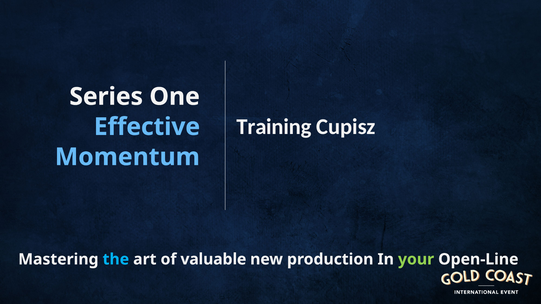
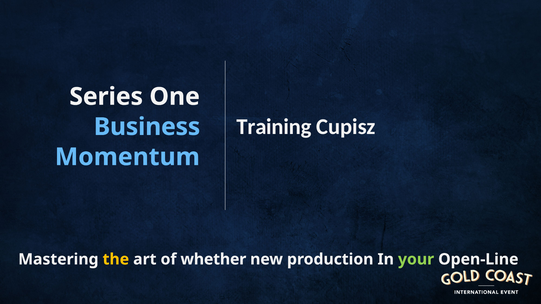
Effective: Effective -> Business (147, 127)
the colour: light blue -> yellow (116, 260)
valuable: valuable -> whether (213, 260)
